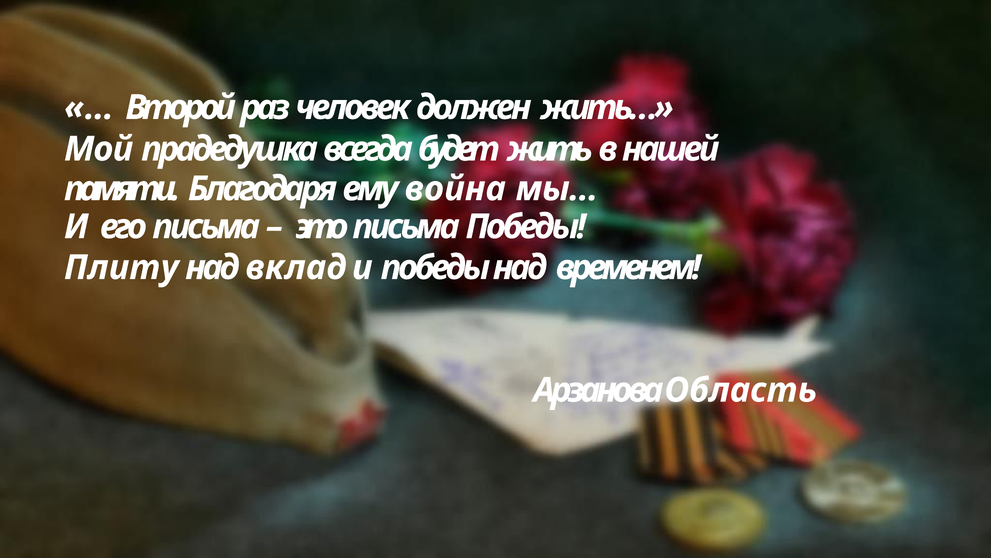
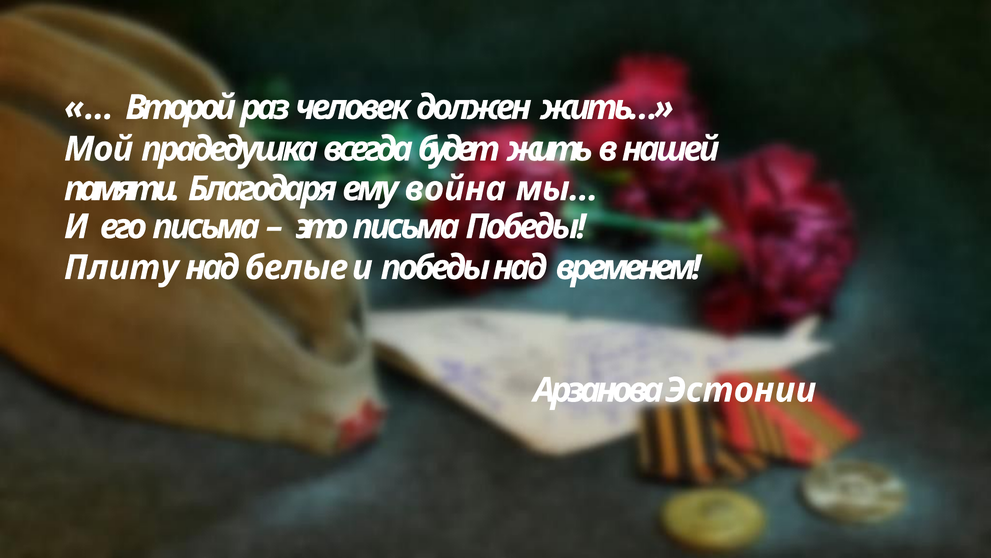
вклад: вклад -> белые (296, 267)
Область: Область -> Эстонии (740, 390)
